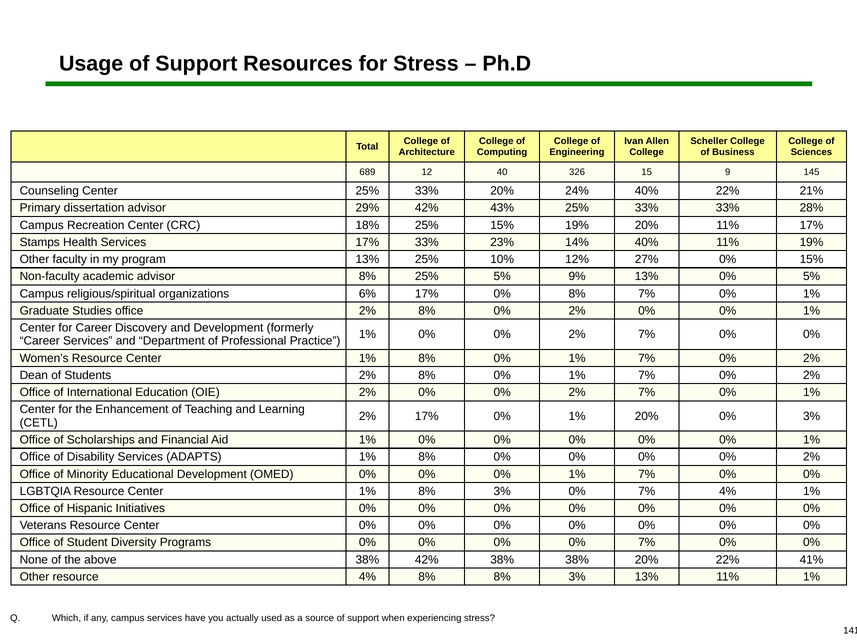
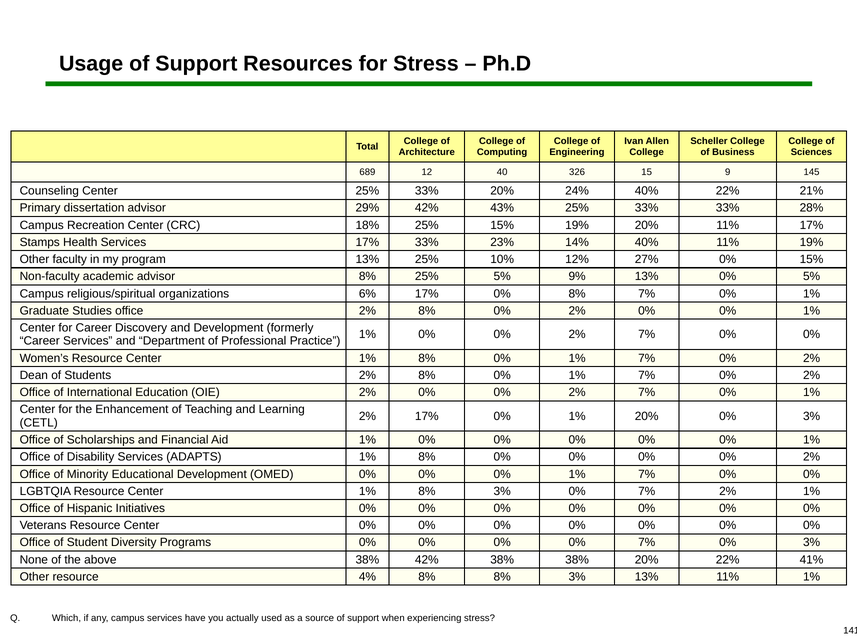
7% 4%: 4% -> 2% (728, 492)
0% 7% 0% 0%: 0% -> 3% (812, 543)
